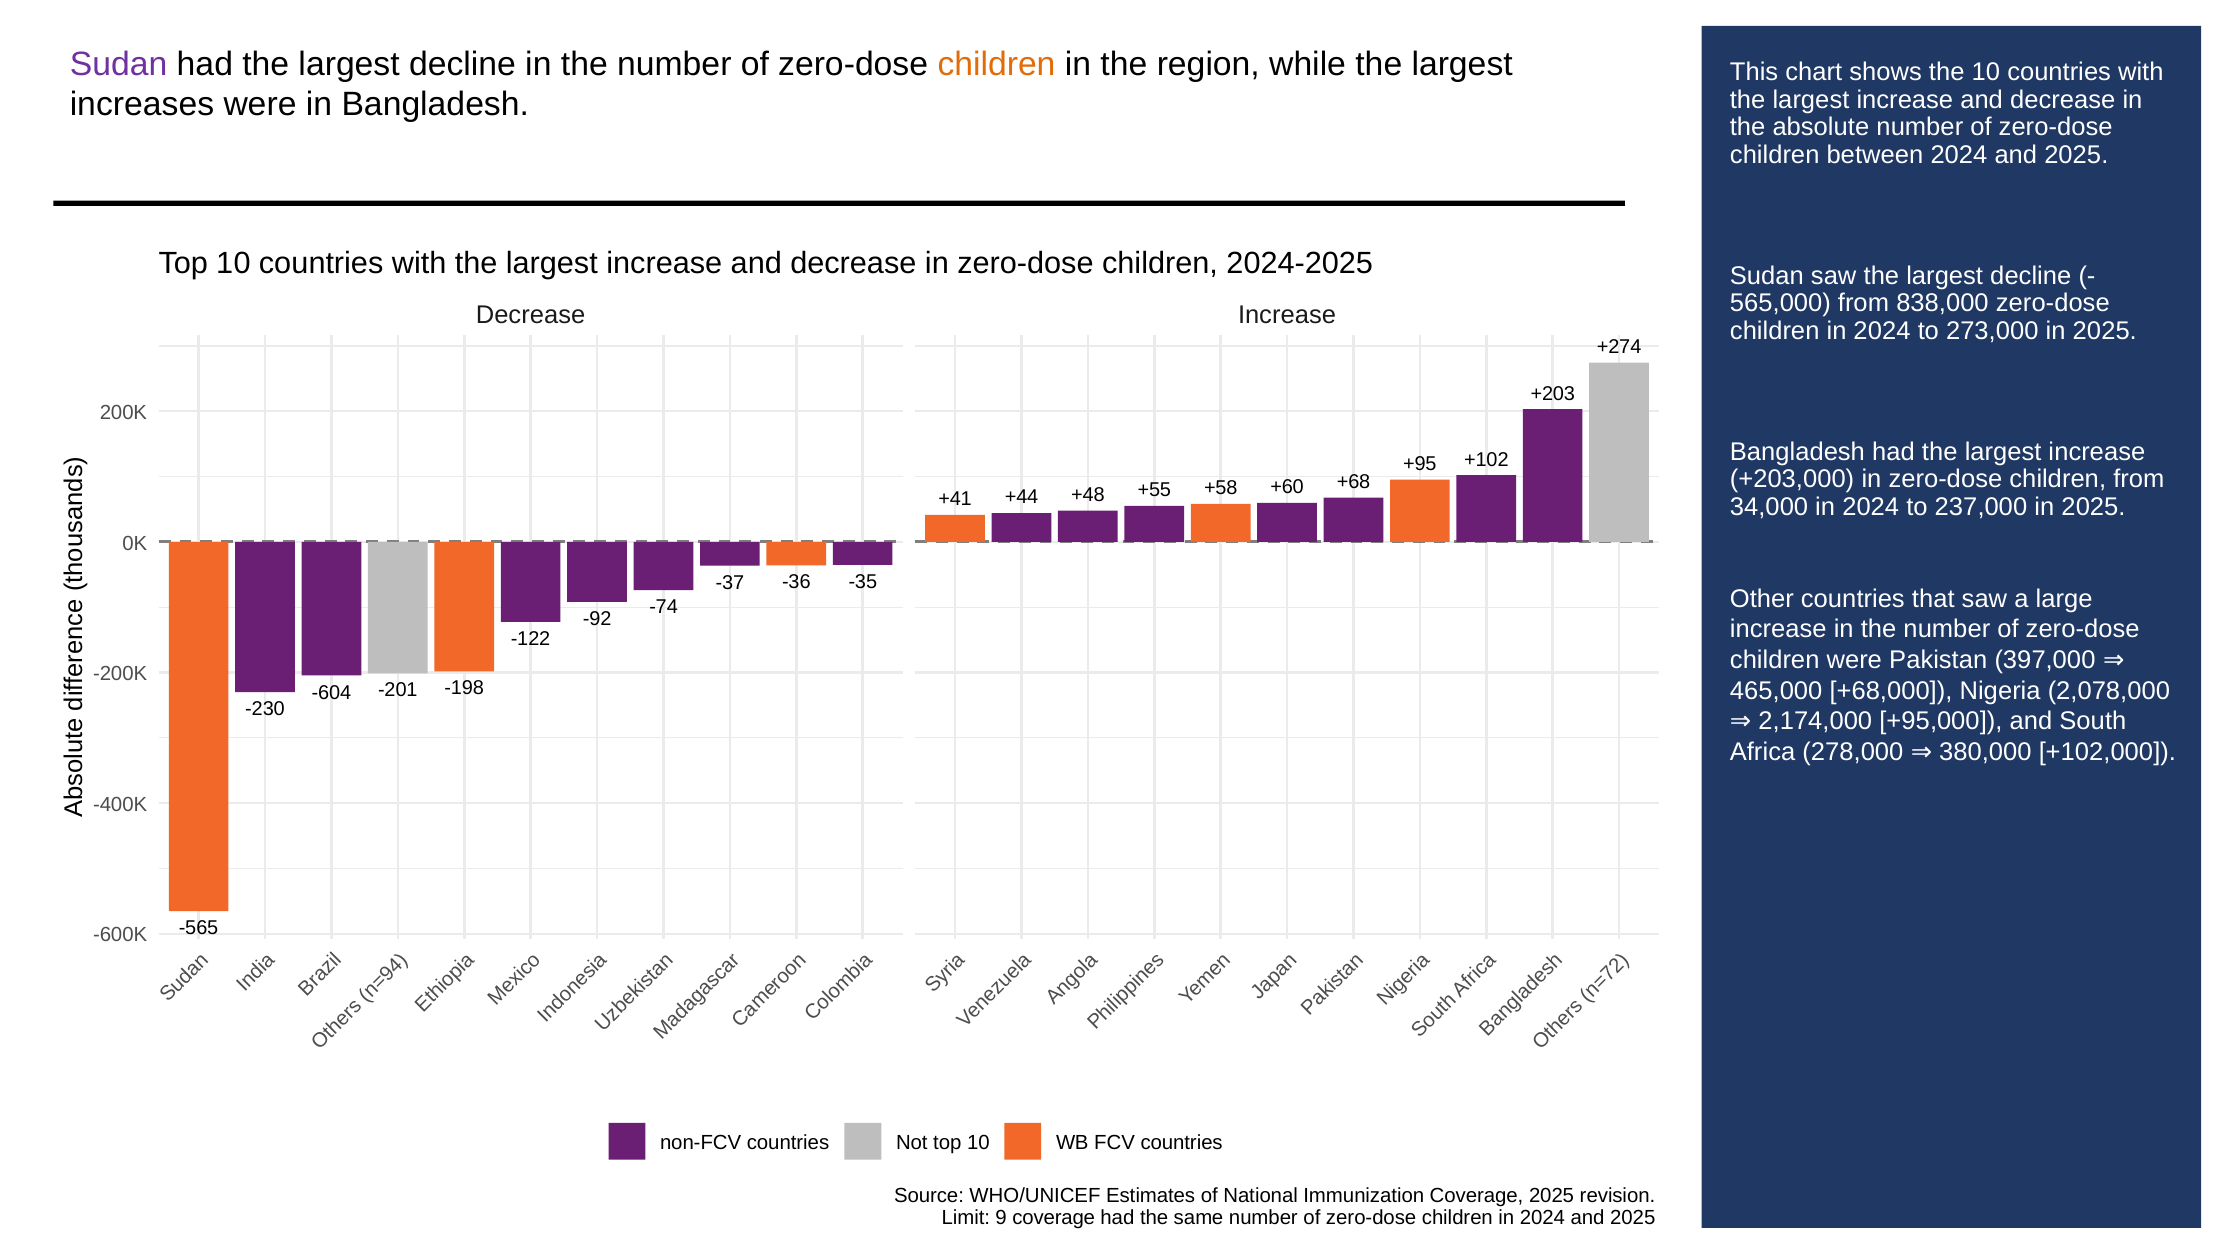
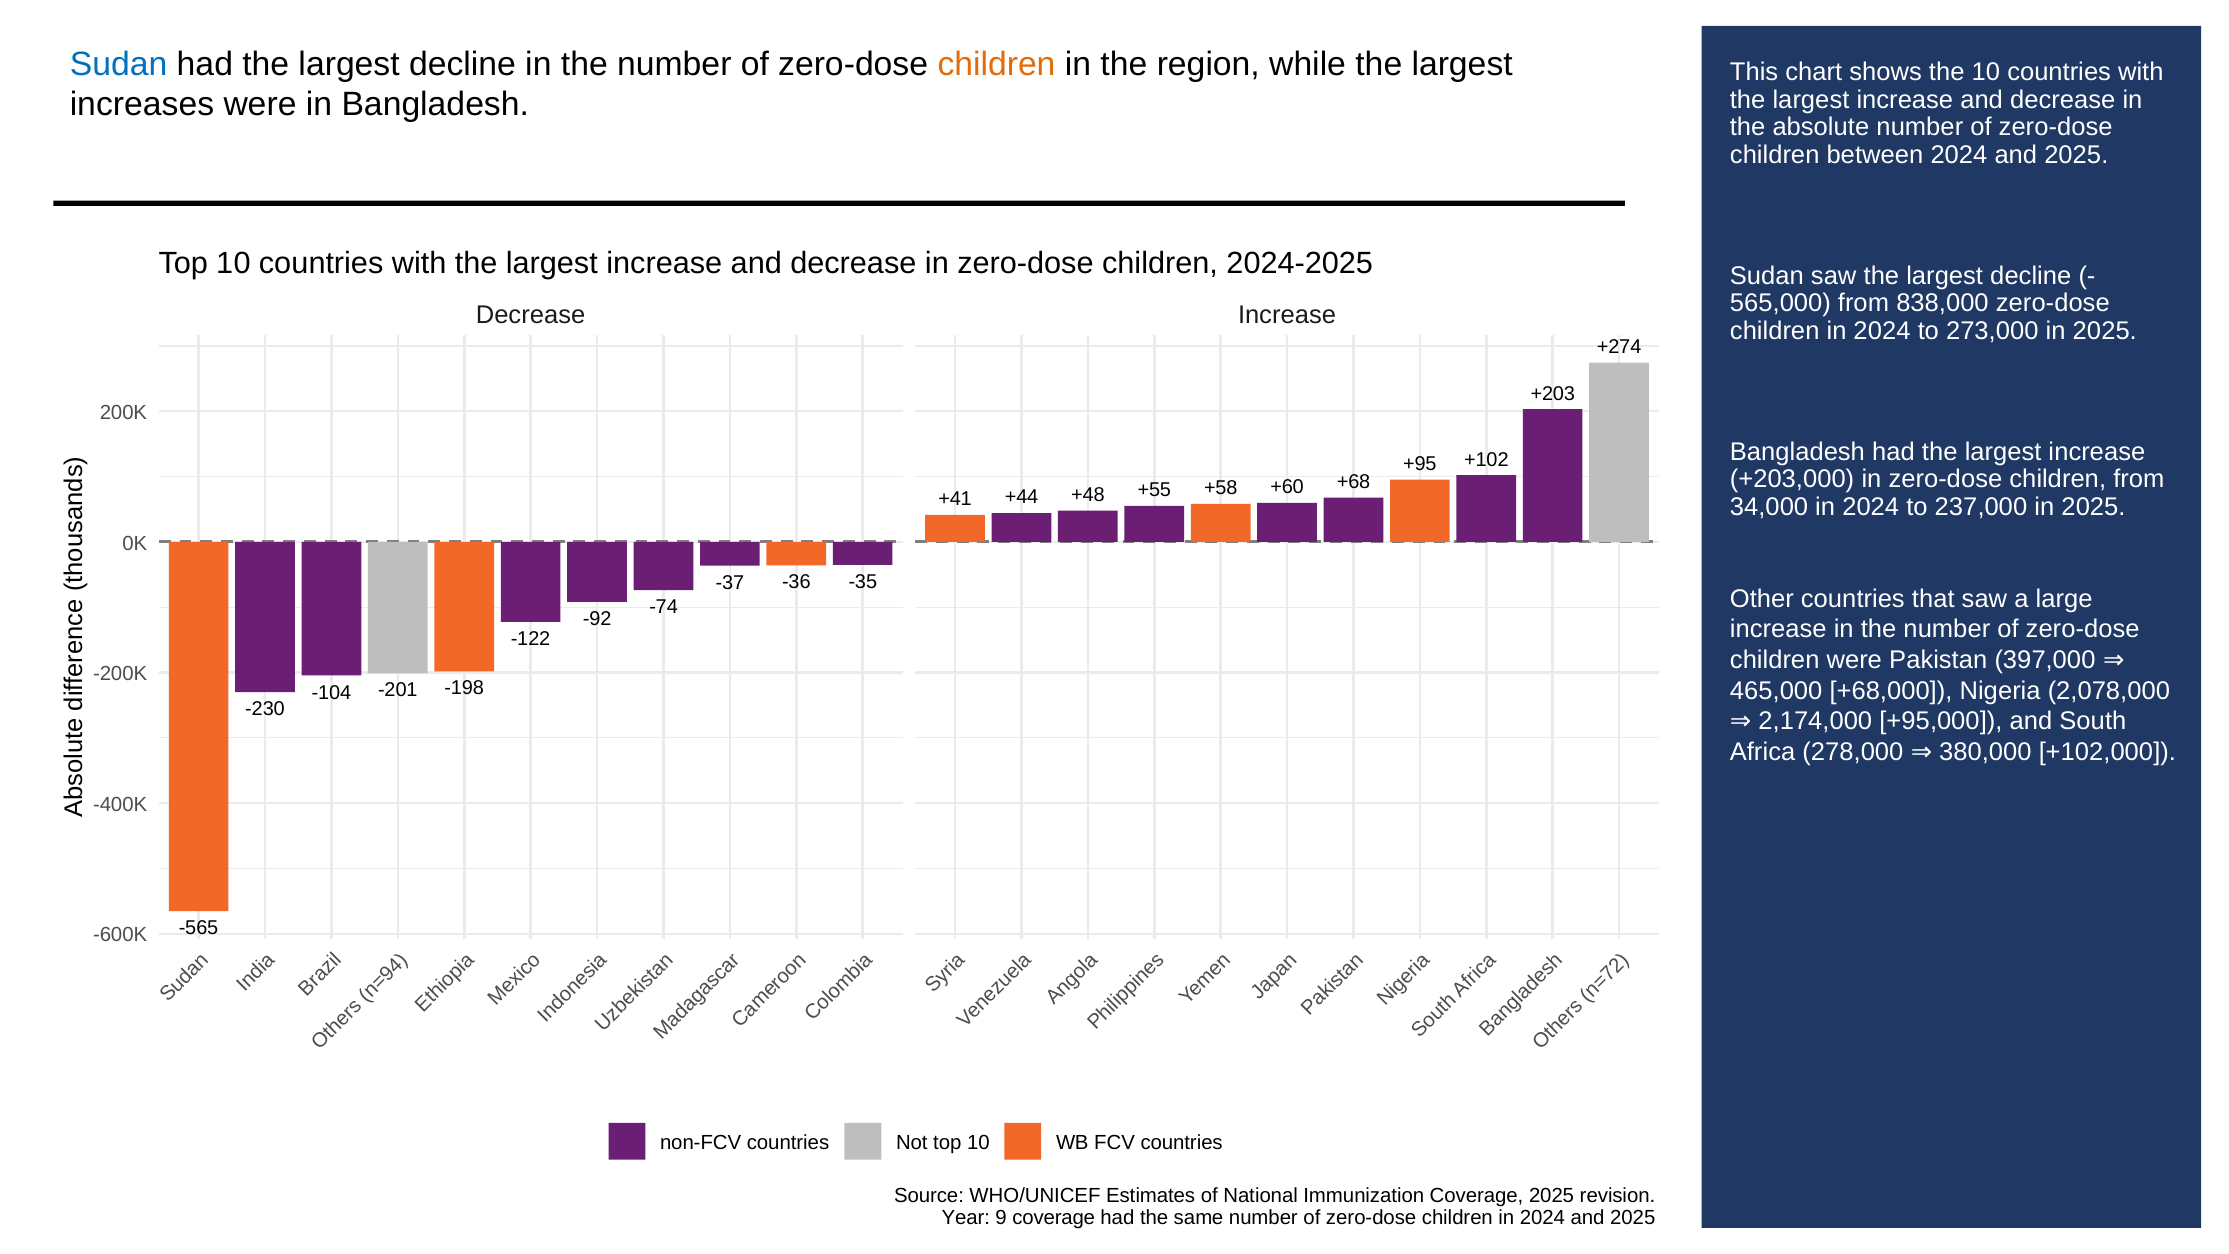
Sudan colour: purple -> blue (119, 64)
-604: -604 -> -104 (331, 692)
Limit: Limit -> Year (966, 1217)
